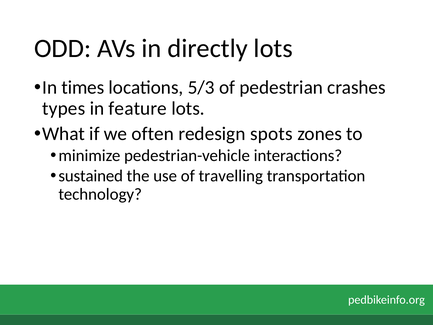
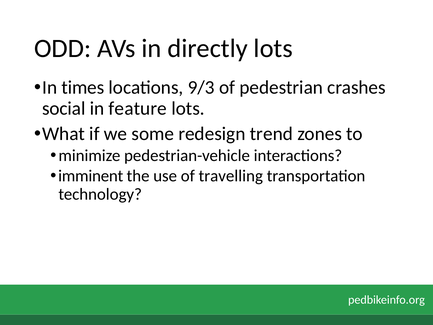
5/3: 5/3 -> 9/3 (201, 88)
types: types -> social (64, 108)
often: often -> some (153, 134)
spots: spots -> trend (271, 134)
sustained: sustained -> imminent (91, 176)
